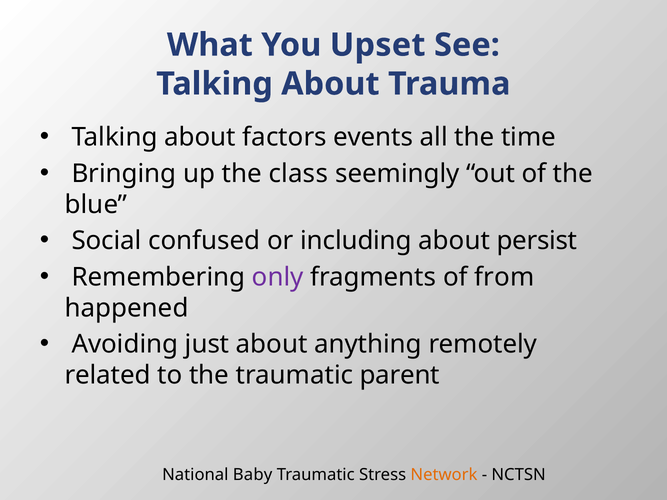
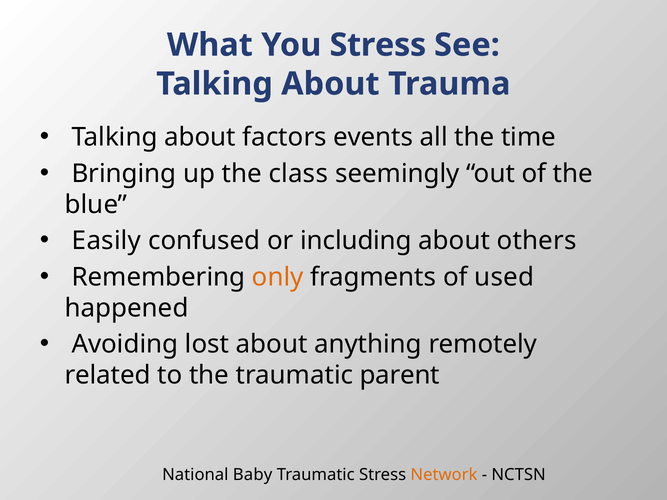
You Upset: Upset -> Stress (378, 45)
Social: Social -> Easily (106, 241)
persist: persist -> others (537, 241)
only colour: purple -> orange (278, 277)
from: from -> used (504, 277)
just: just -> lost (207, 345)
